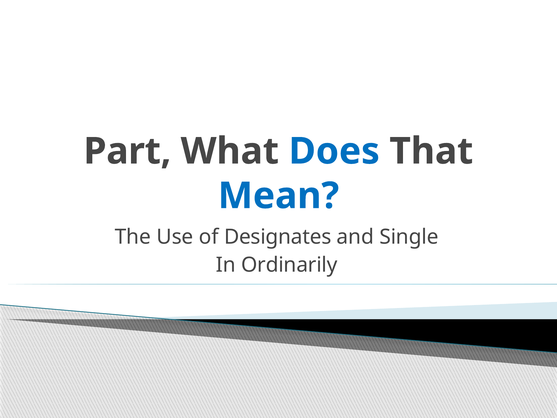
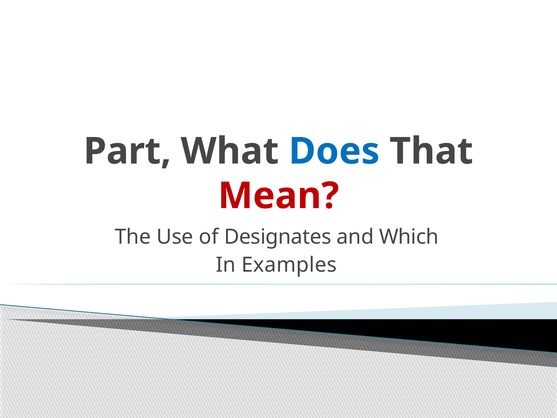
Mean colour: blue -> red (278, 196)
Single: Single -> Which (409, 237)
Ordinarily: Ordinarily -> Examples (289, 265)
